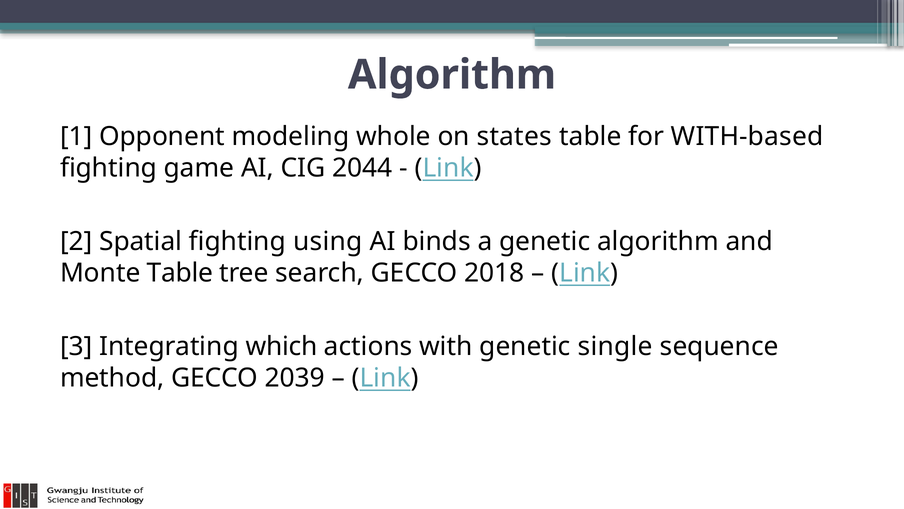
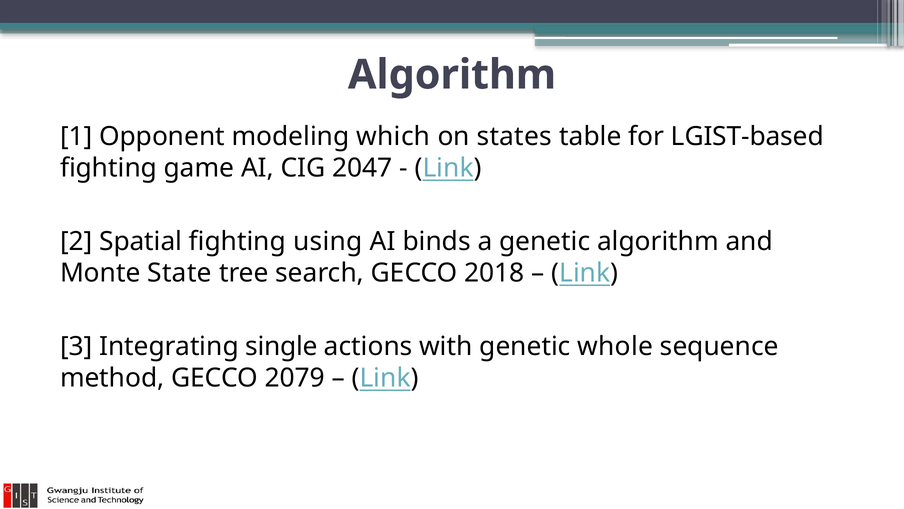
whole: whole -> which (393, 136)
WITH-based: WITH-based -> LGIST-based (747, 136)
2044: 2044 -> 2047 (362, 168)
Monte Table: Table -> State (180, 273)
which: which -> single (281, 346)
single: single -> whole (615, 346)
2039: 2039 -> 2079 (295, 378)
